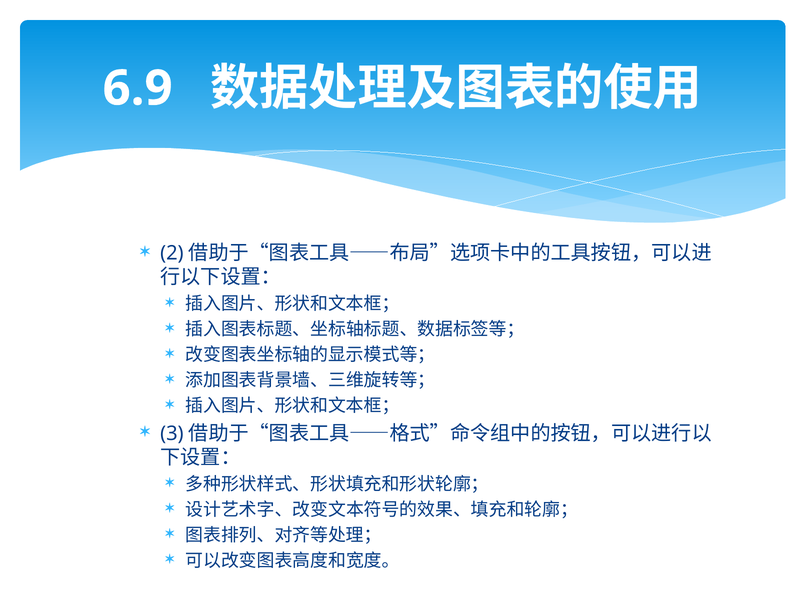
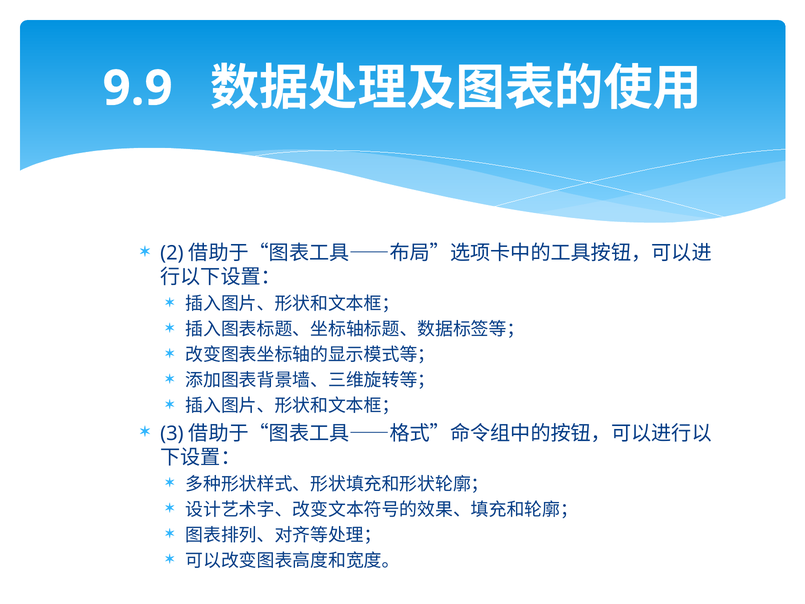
6.9: 6.9 -> 9.9 (138, 88)
